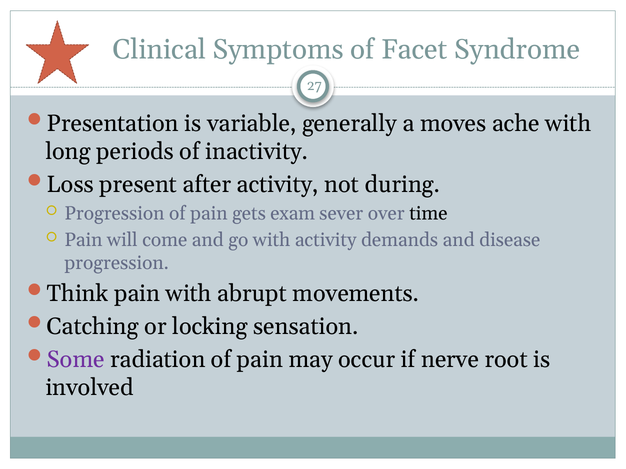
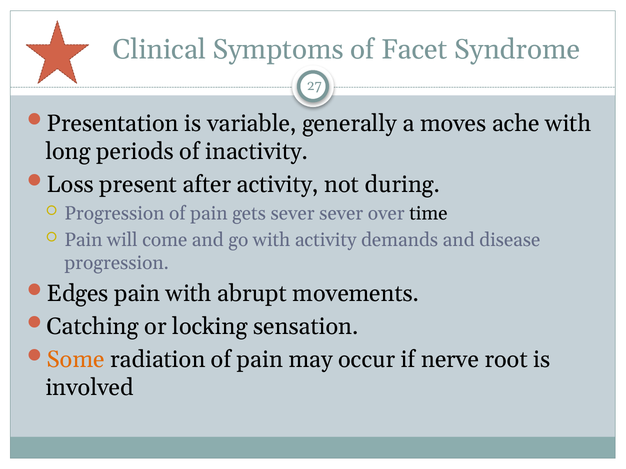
gets exam: exam -> sever (293, 214)
Think: Think -> Edges (78, 294)
Some colour: purple -> orange (76, 360)
